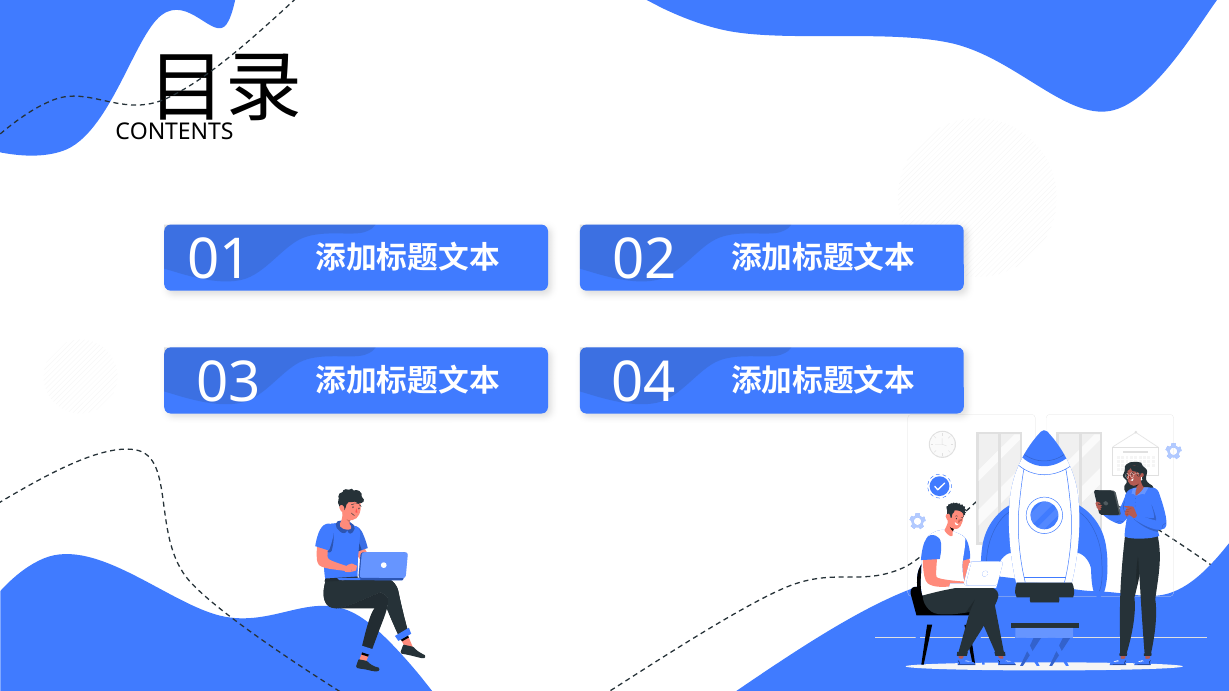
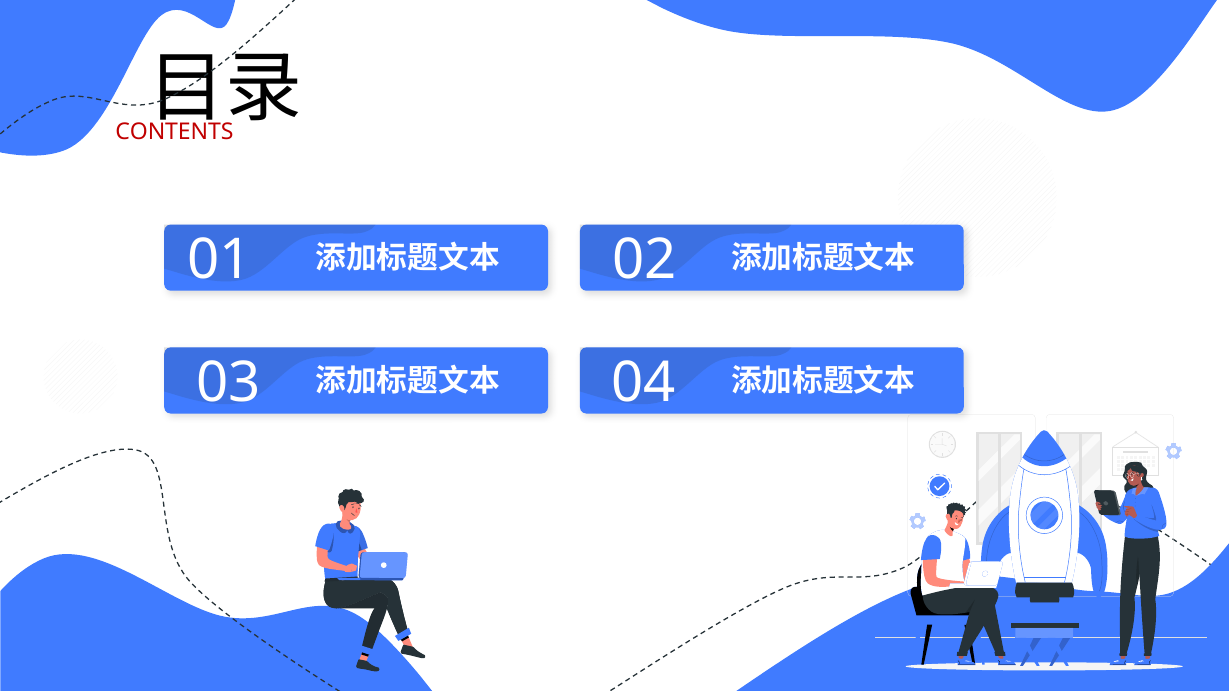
CONTENTS colour: black -> red (174, 132)
